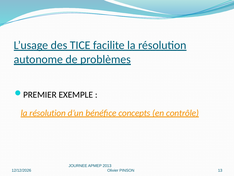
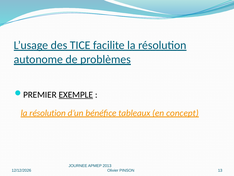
EXEMPLE underline: none -> present (76, 94)
concepts: concepts -> tableaux (134, 113)
contrôle: contrôle -> concept (182, 113)
